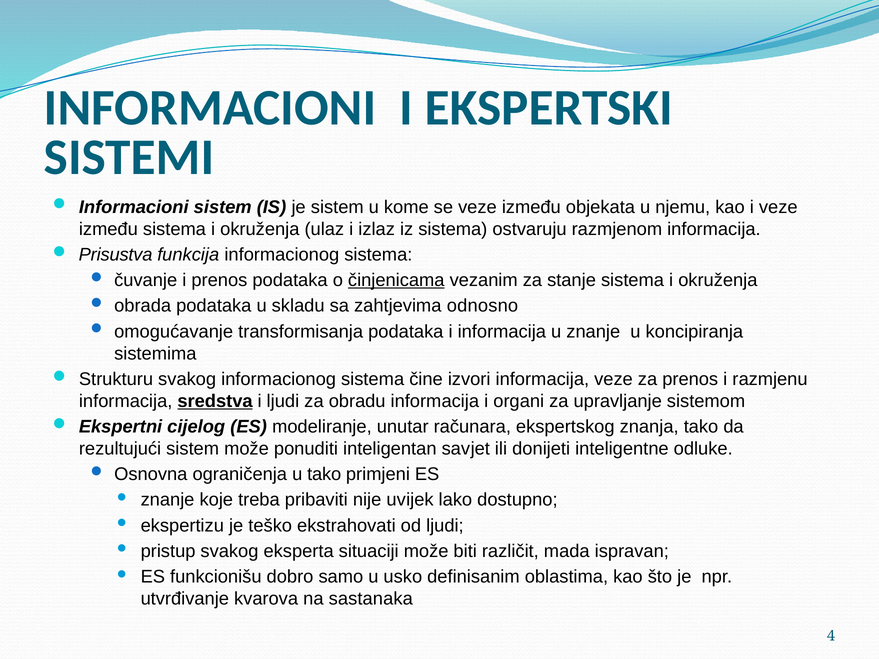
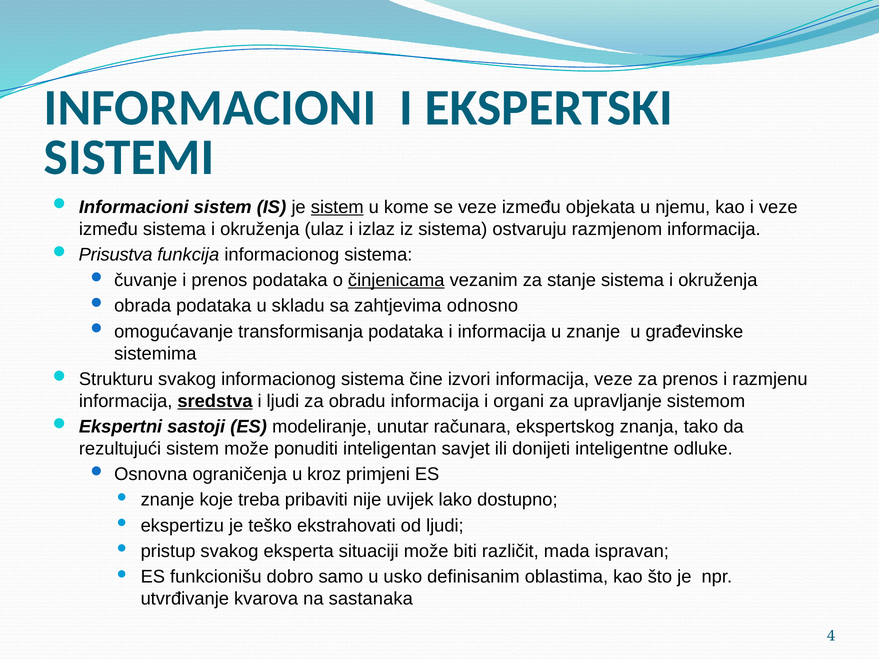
sistem underline: none -> present (337, 207)
koncipiranja: koncipiranja -> građevinske (694, 332)
cijelog: cijelog -> sastoji (196, 427)
u tako: tako -> kroz (324, 475)
